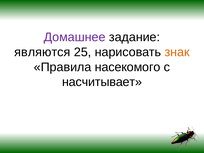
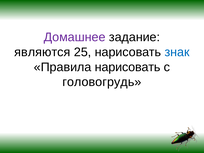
знак colour: orange -> blue (177, 52)
Правила насекомого: насекомого -> нарисовать (128, 67)
насчитывает: насчитывает -> головогрудь (102, 82)
